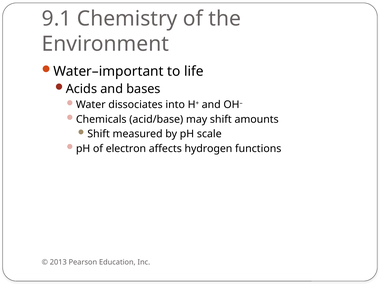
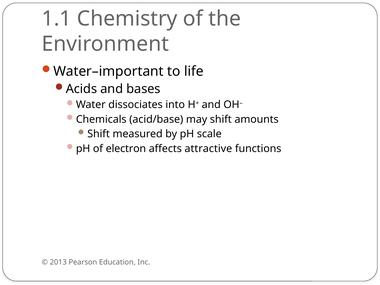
9.1: 9.1 -> 1.1 (57, 19)
hydrogen: hydrogen -> attractive (208, 149)
